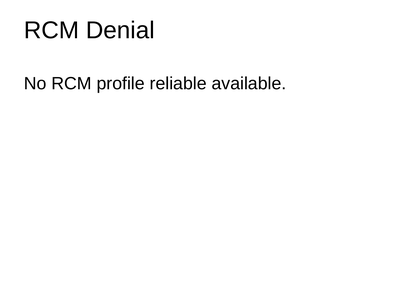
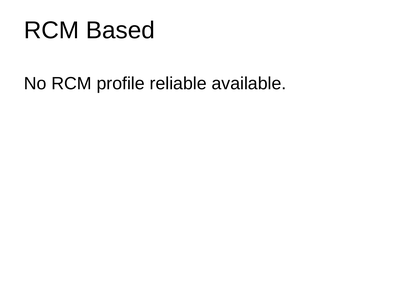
Denial: Denial -> Based (120, 30)
